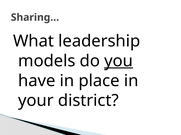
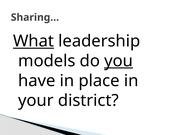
What underline: none -> present (33, 41)
